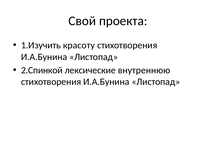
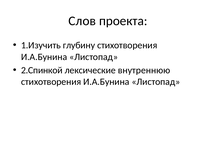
Свой: Свой -> Слов (82, 21)
красоту: красоту -> глубину (79, 45)
